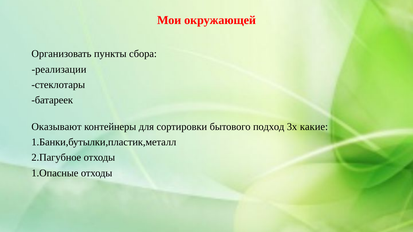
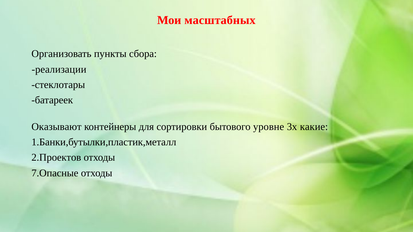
окружающей: окружающей -> масштабных (220, 20)
подход: подход -> уровне (269, 127)
2.Пагубное: 2.Пагубное -> 2.Проектов (56, 158)
1.Опасные: 1.Опасные -> 7.Опасные (55, 173)
